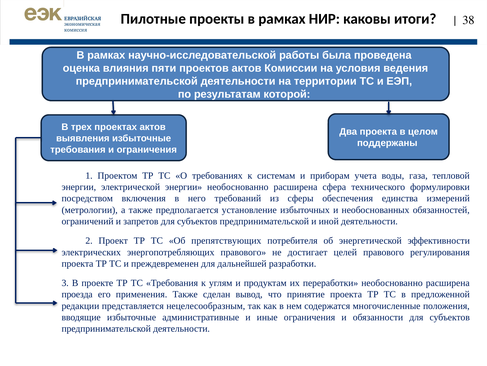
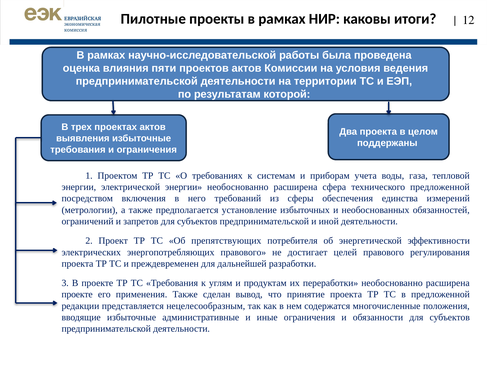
38: 38 -> 12 (469, 20)
технического формулировки: формулировки -> предложенной (440, 187)
проезда: проезда -> проекте (77, 294)
